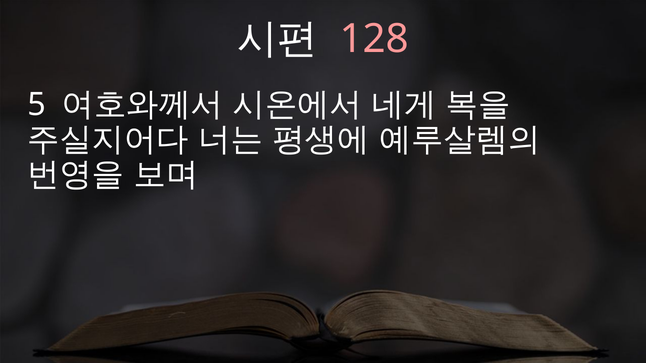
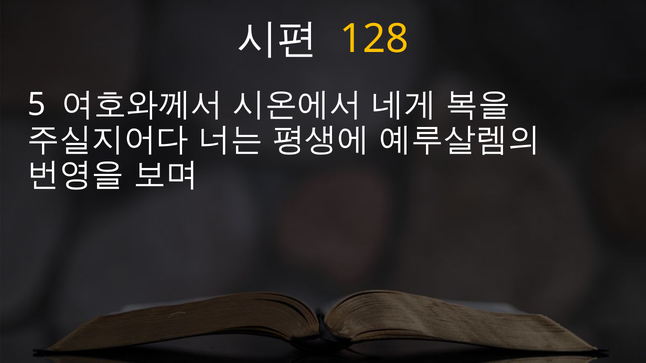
128 colour: pink -> yellow (374, 39)
